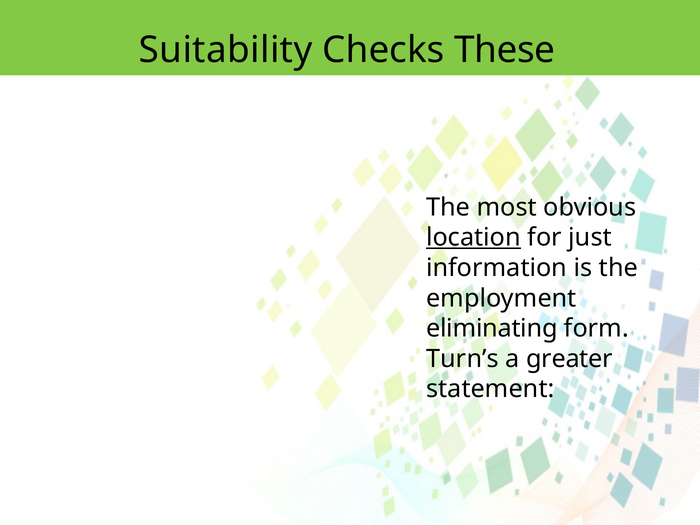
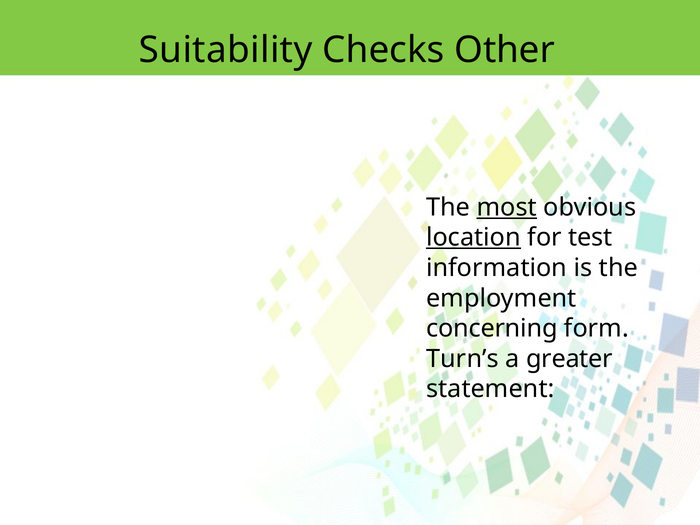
These: These -> Other (505, 50)
most underline: none -> present (507, 207)
just: just -> test (590, 238)
eliminating: eliminating -> concerning (492, 329)
